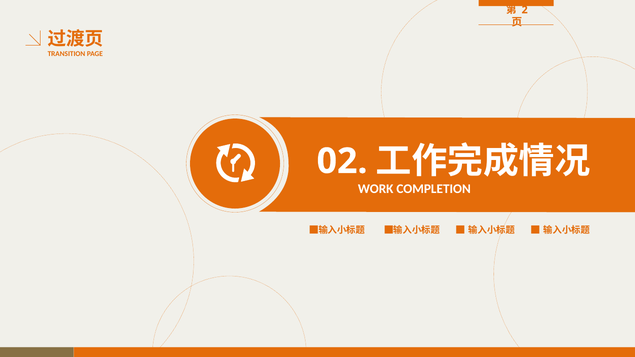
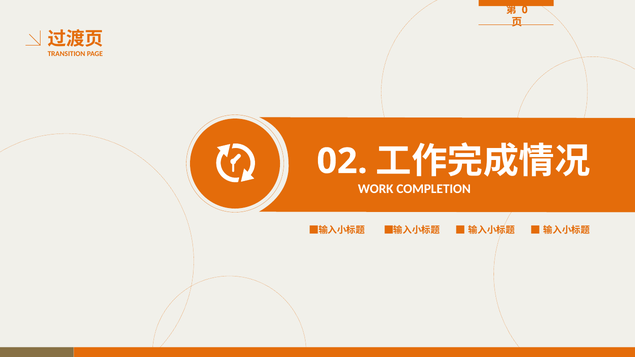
2: 2 -> 0 (525, 10)
